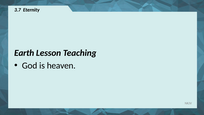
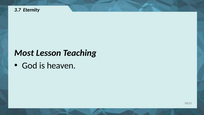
Earth: Earth -> Most (24, 53)
